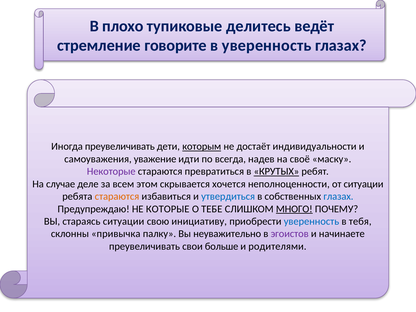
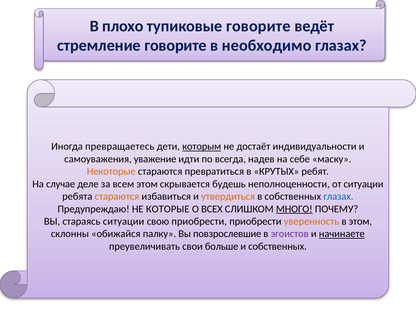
тупиковые делитесь: делитесь -> говорите (258, 26)
в уверенность: уверенность -> необходимо (267, 45)
Иногда преувеличивать: преувеличивать -> превращаетесь (120, 147)
своё: своё -> себе (300, 159)
Некоторые colour: purple -> orange (111, 172)
КРУТЫХ underline: present -> none (276, 172)
хочется: хочется -> будешь (229, 184)
утвердиться colour: blue -> orange (228, 196)
ТЕБЕ: ТЕБЕ -> ВСЕХ (212, 209)
свою инициативу: инициативу -> приобрести (199, 221)
уверенность colour: blue -> orange (311, 221)
в тебя: тебя -> этом (360, 221)
привычка: привычка -> обижайся (116, 234)
неуважительно: неуважительно -> повзрослевшие (227, 234)
начинаете underline: none -> present (342, 234)
и родителями: родителями -> собственных (278, 246)
